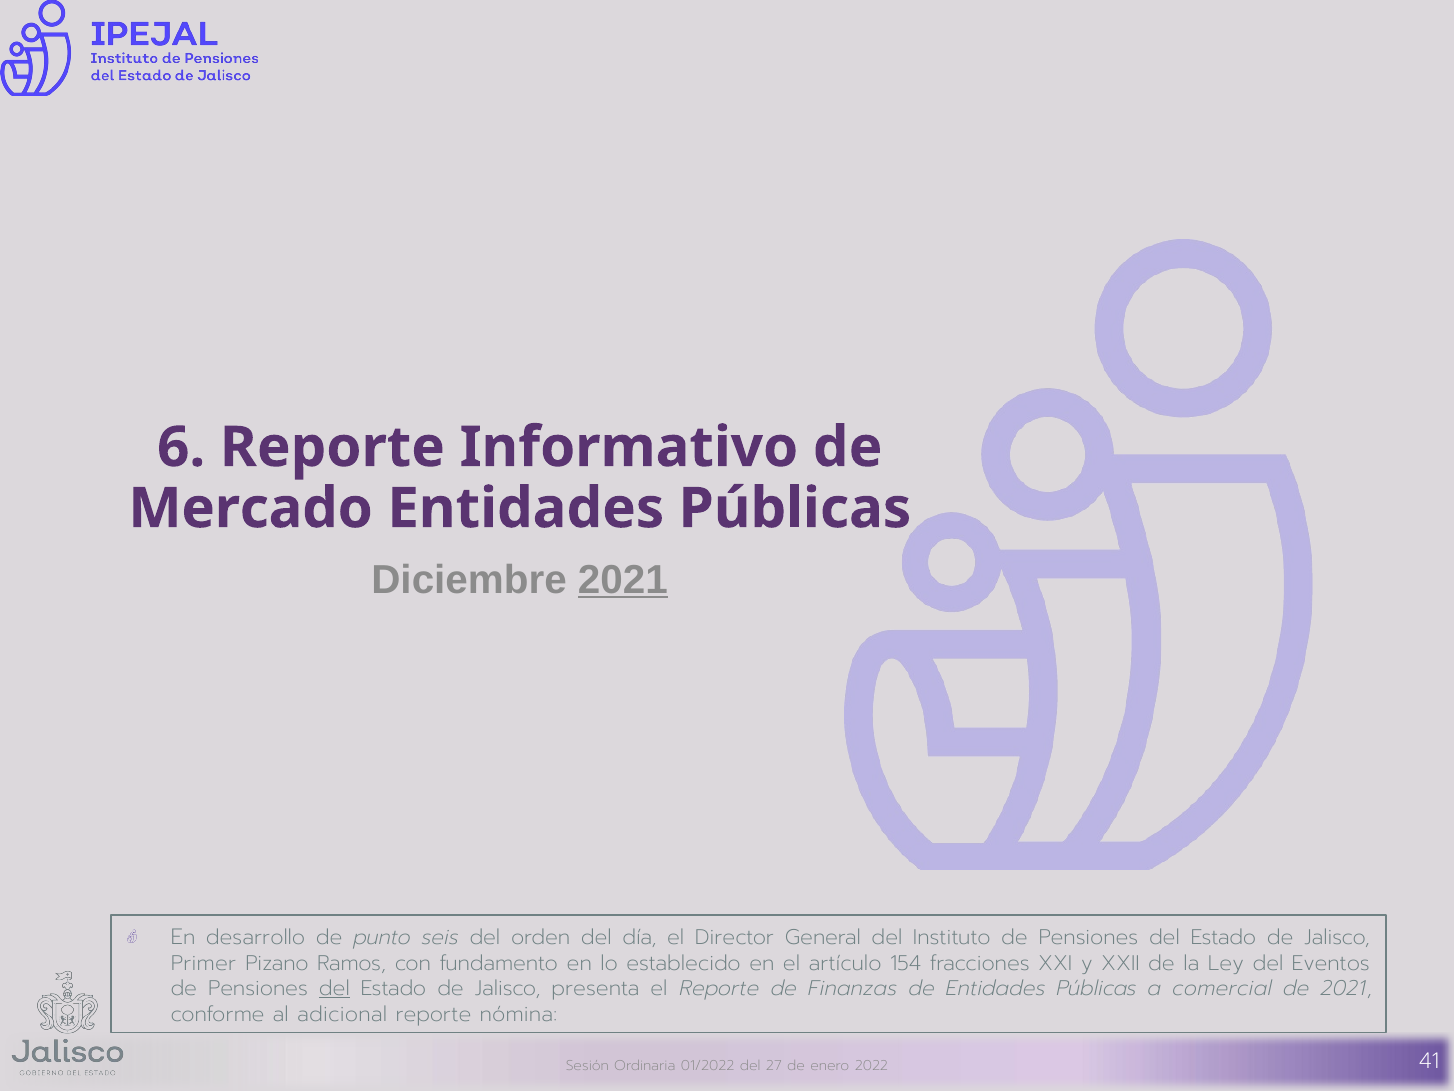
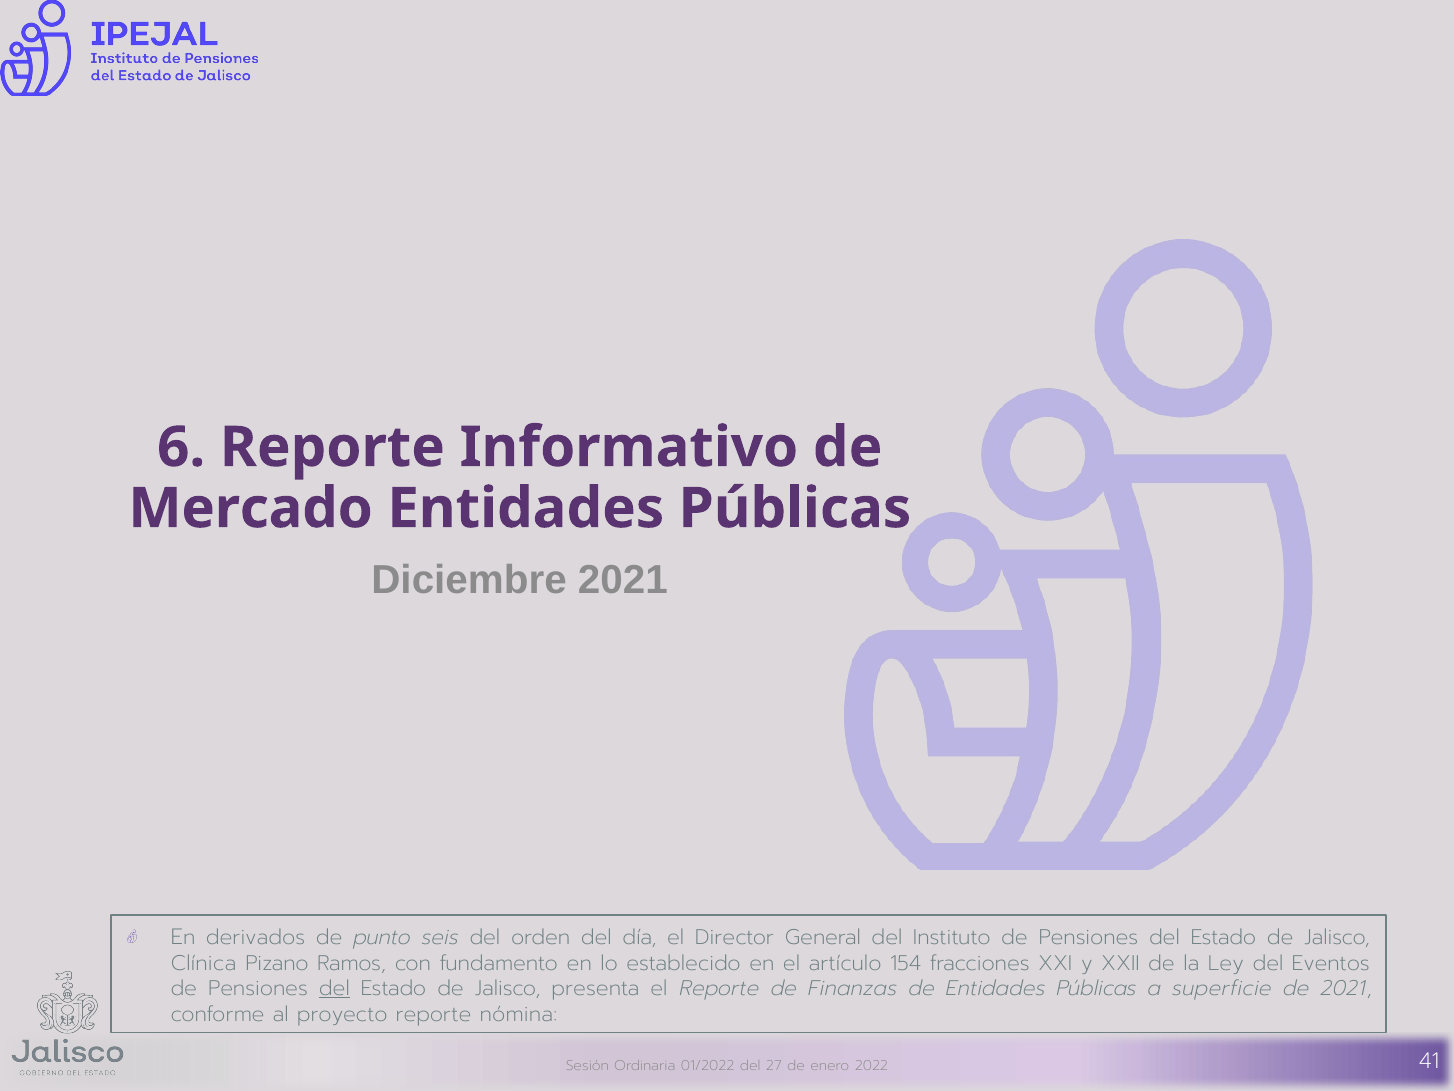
2021 underline: present -> none (623, 580)
desarrollo: desarrollo -> derivados (256, 937)
Primer: Primer -> Clínica (204, 963)
comercial: comercial -> superficie (1222, 988)
adicional: adicional -> proyecto (342, 1014)
